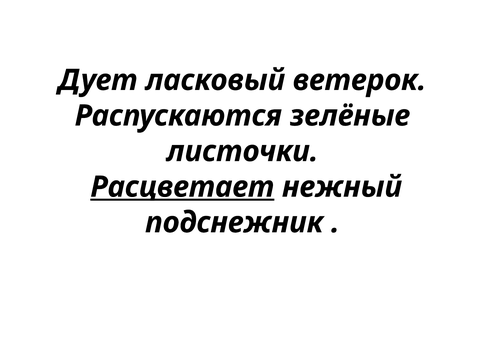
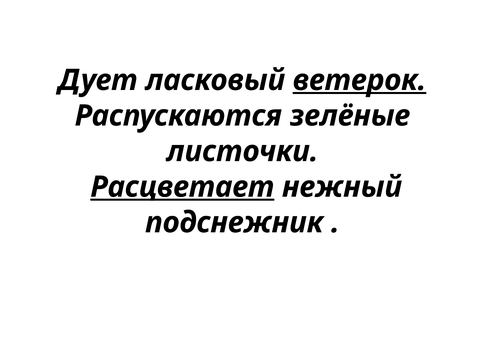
ветерок underline: none -> present (360, 80)
